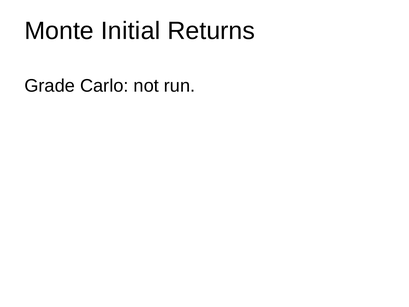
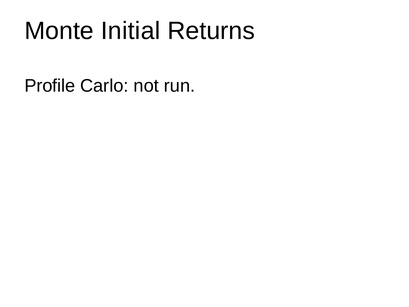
Grade: Grade -> Profile (50, 86)
